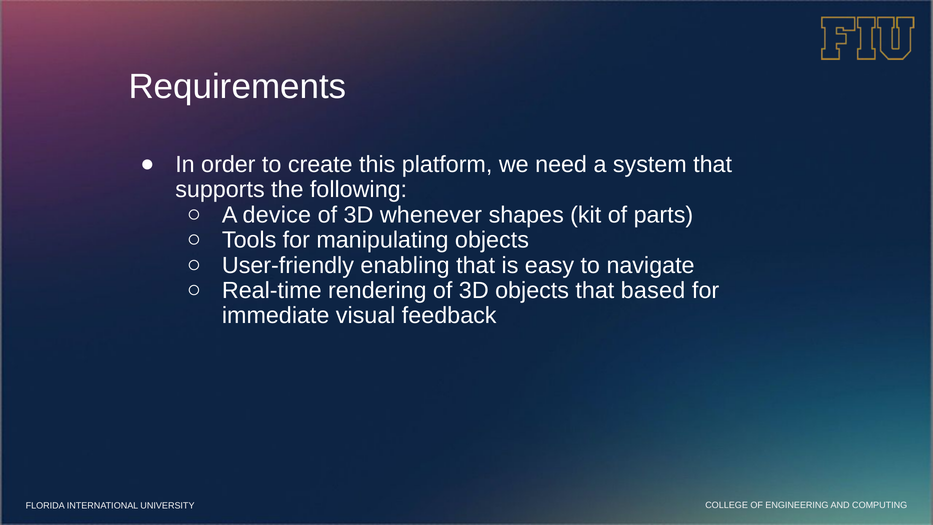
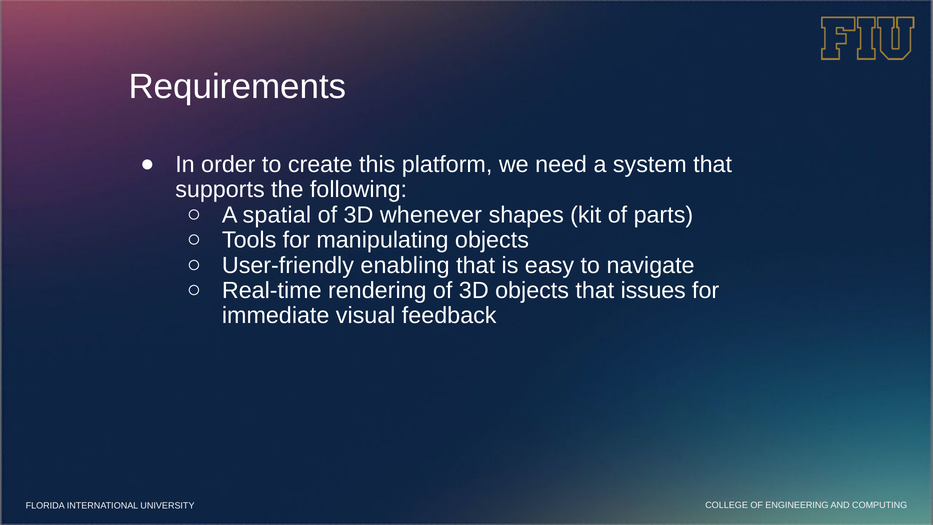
device: device -> spatial (277, 215)
based: based -> issues (653, 290)
